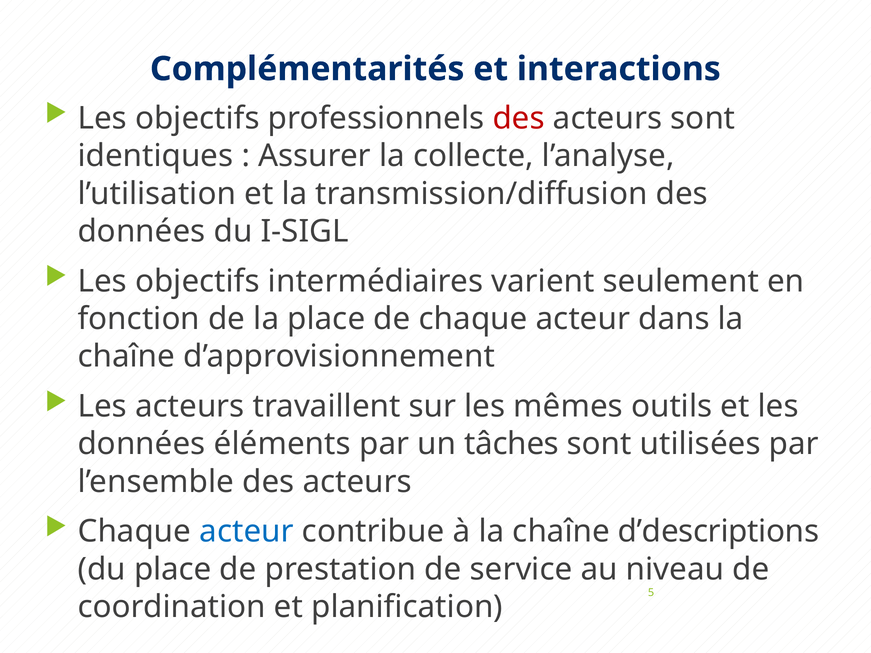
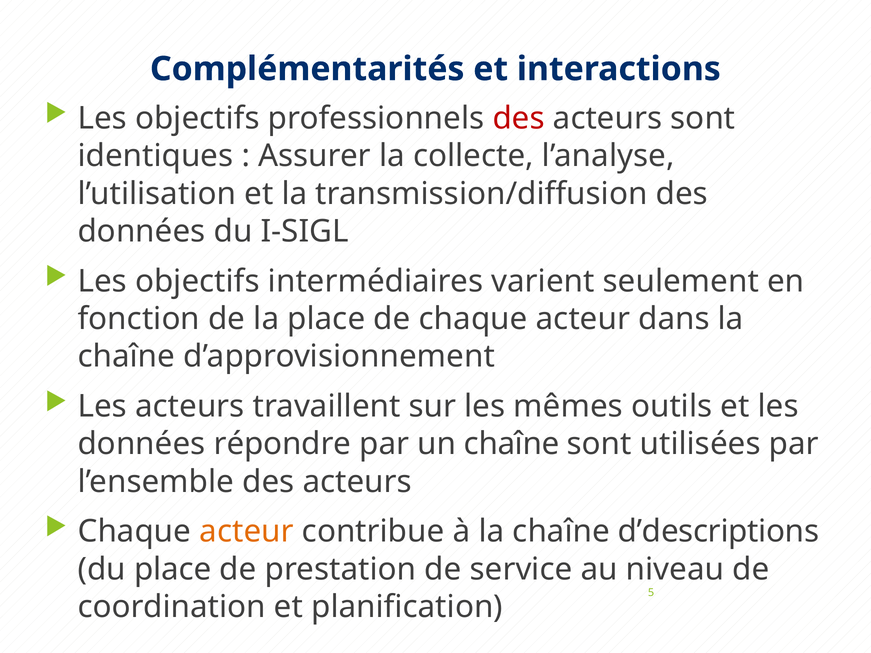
éléments: éléments -> répondre (282, 444)
un tâches: tâches -> chaîne (512, 444)
acteur colour: blue -> orange (247, 532)
